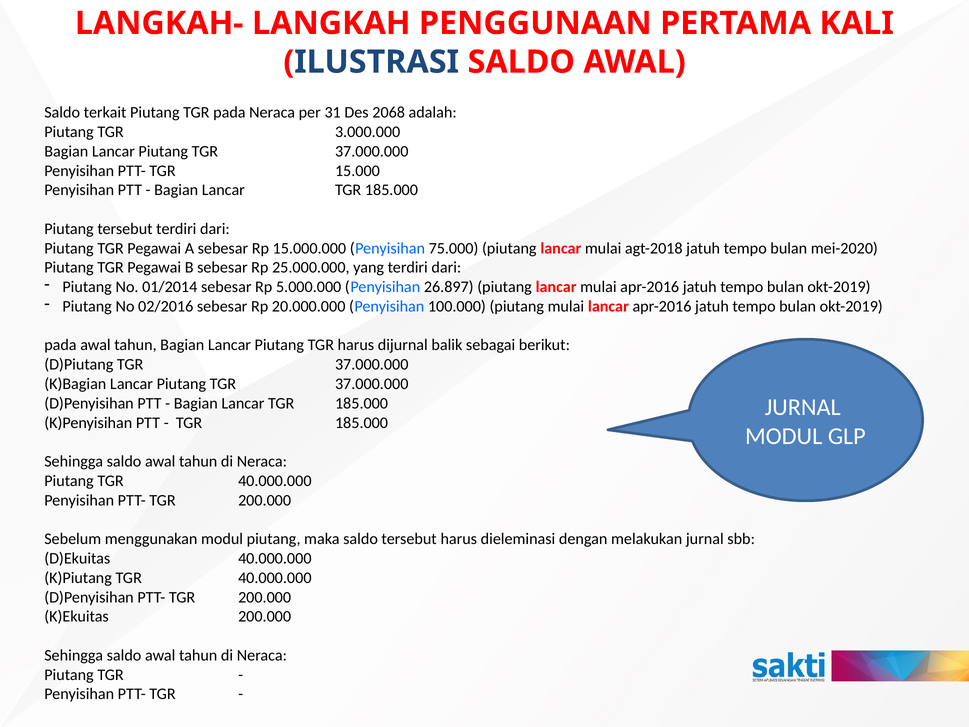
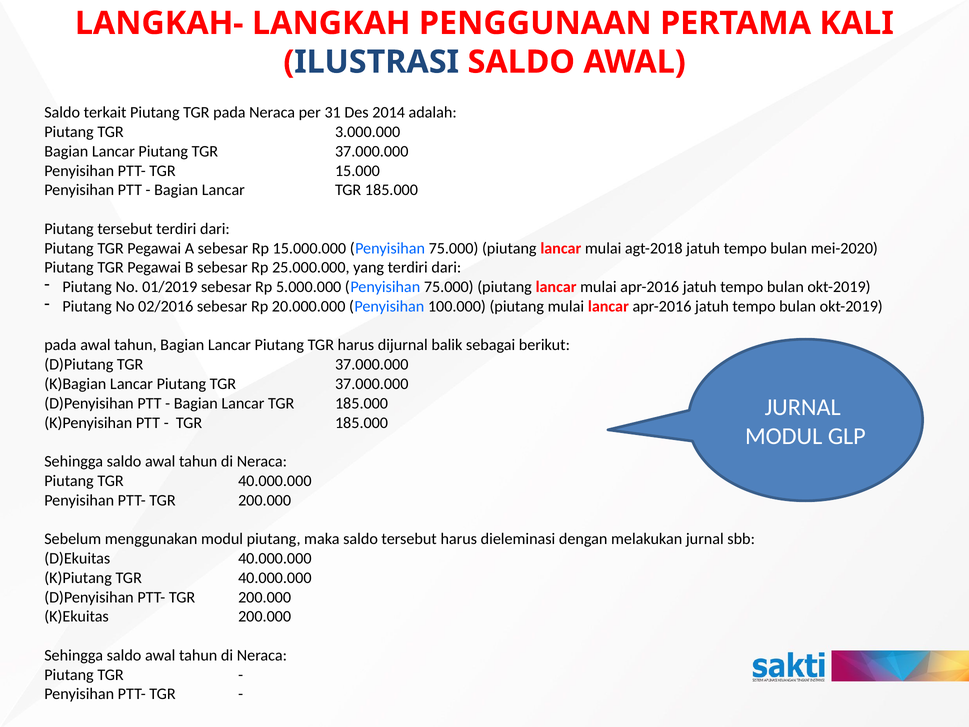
2068: 2068 -> 2014 (389, 112)
01/2014: 01/2014 -> 01/2019 (170, 287)
5.000.000 Penyisihan 26.897: 26.897 -> 75.000 (449, 287)
